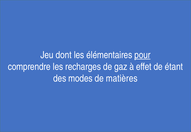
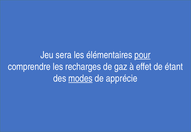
dont: dont -> sera (64, 55)
modes underline: none -> present (80, 79)
matières: matières -> apprécie (122, 79)
